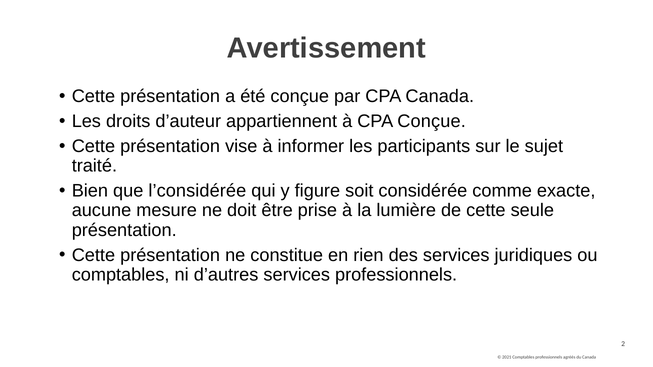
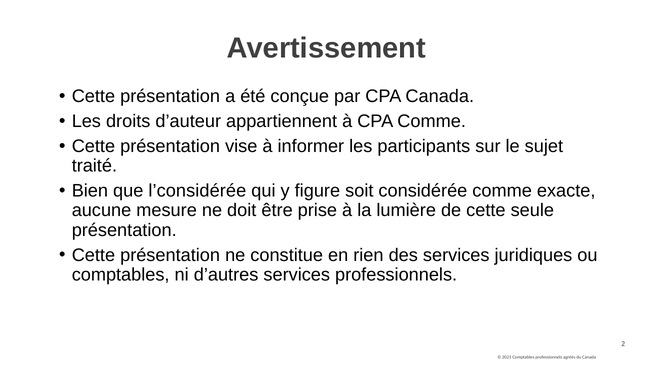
CPA Conçue: Conçue -> Comme (432, 121)
